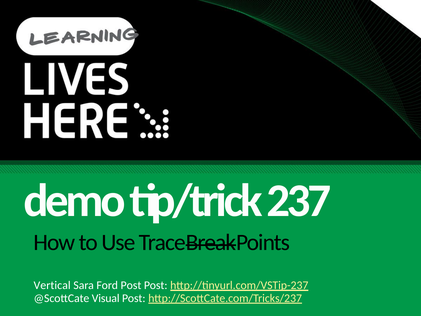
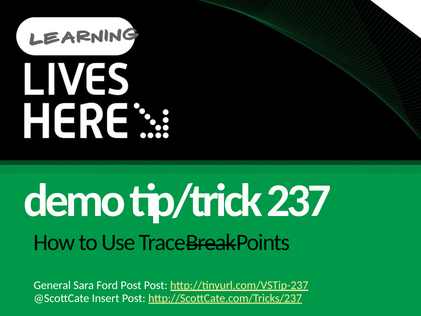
Vertical: Vertical -> General (52, 285)
Visual: Visual -> Insert (106, 298)
